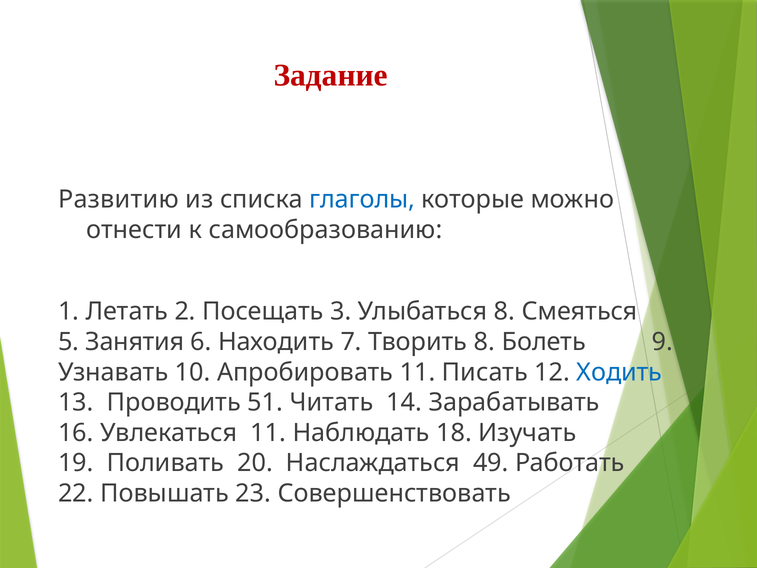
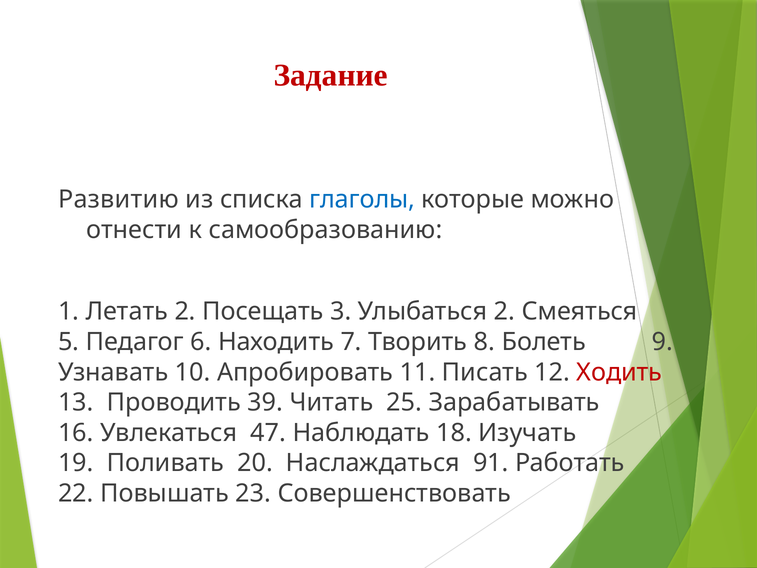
Улыбаться 8: 8 -> 2 (504, 311)
Занятия: Занятия -> Педагог (135, 342)
Ходить colour: blue -> red (619, 372)
51: 51 -> 39 (265, 402)
14: 14 -> 25 (404, 402)
Увлекаться 11: 11 -> 47 (268, 433)
49: 49 -> 91 (491, 463)
